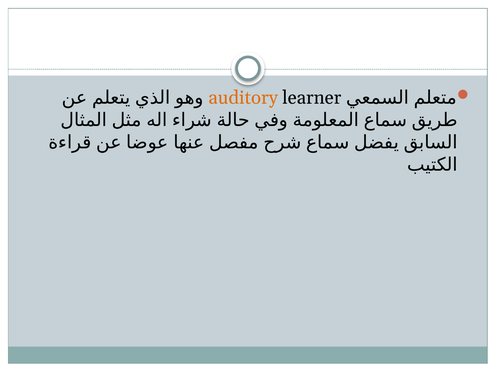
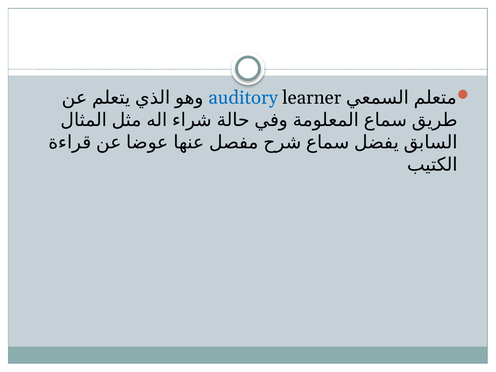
auditory colour: orange -> blue (243, 98)
